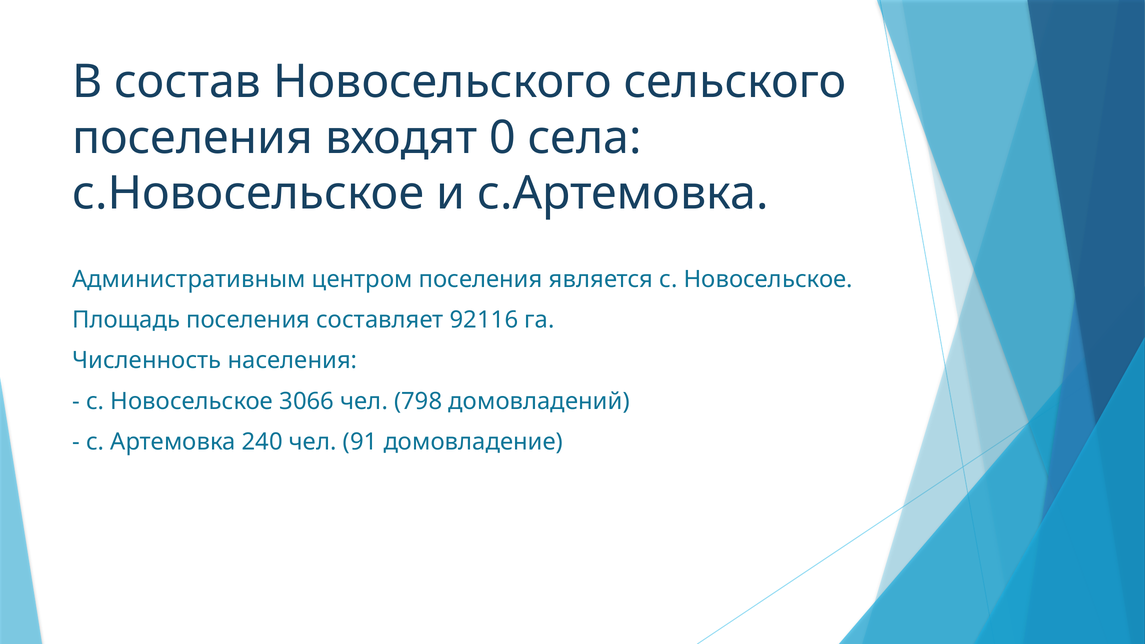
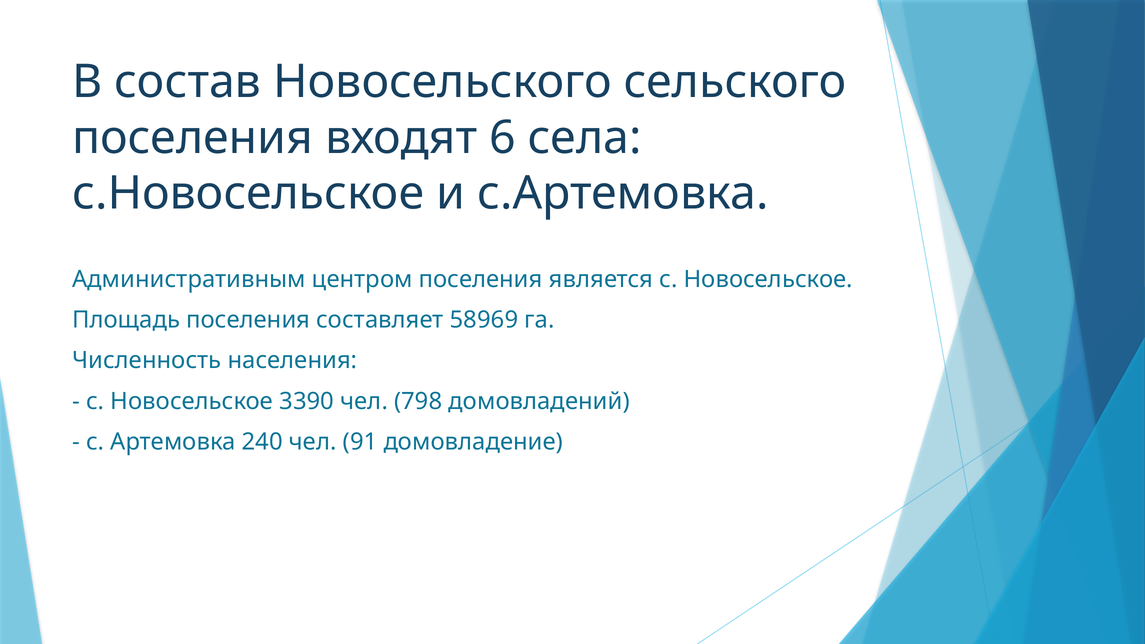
0: 0 -> 6 (503, 138)
92116: 92116 -> 58969 (484, 320)
3066: 3066 -> 3390 (307, 401)
